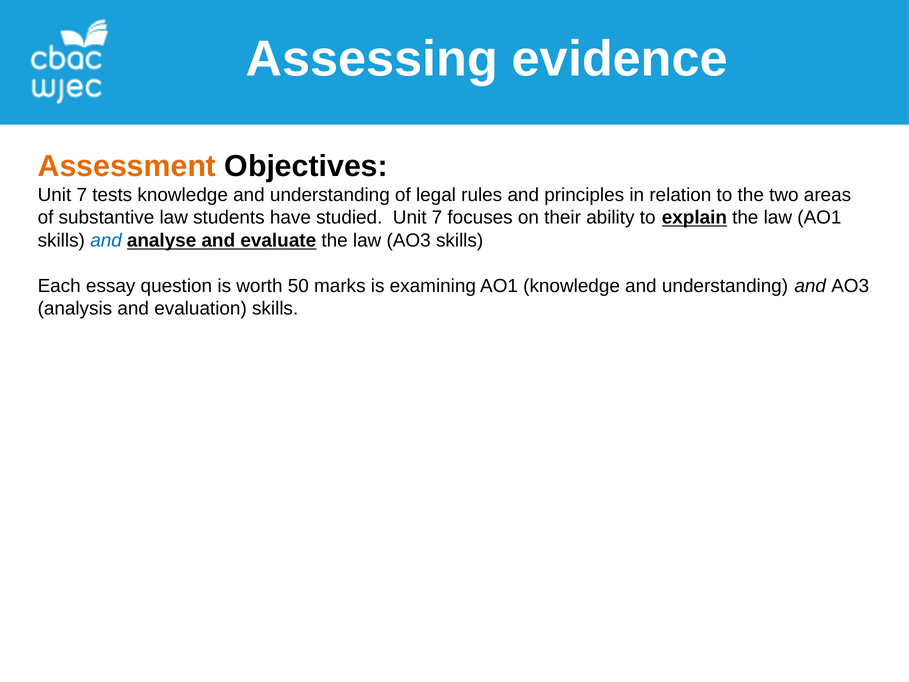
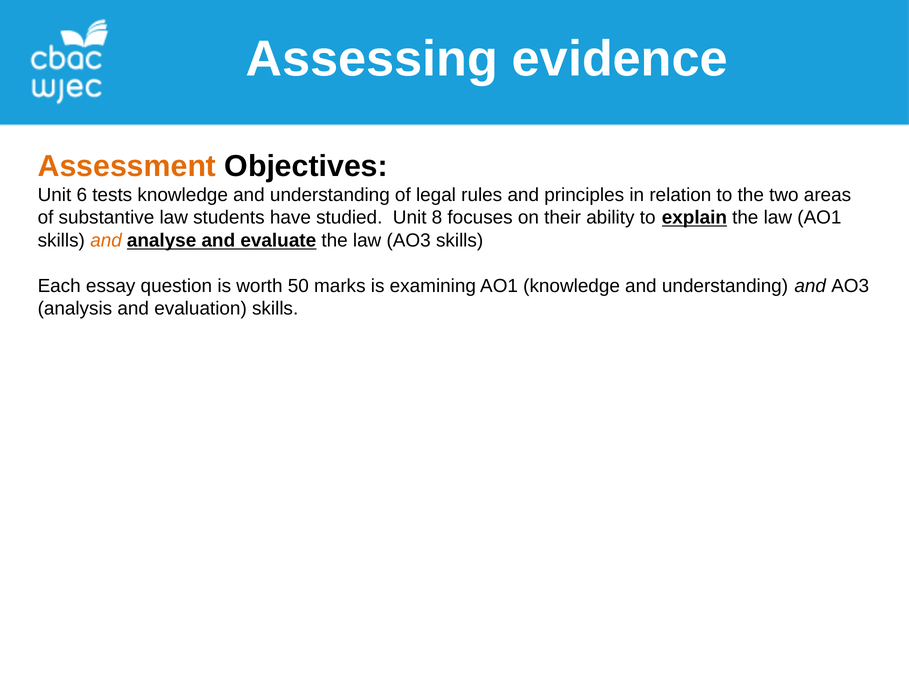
7: 7 -> 6 (82, 195)
studied Unit 7: 7 -> 8 (437, 218)
and colour: blue -> orange (106, 240)
